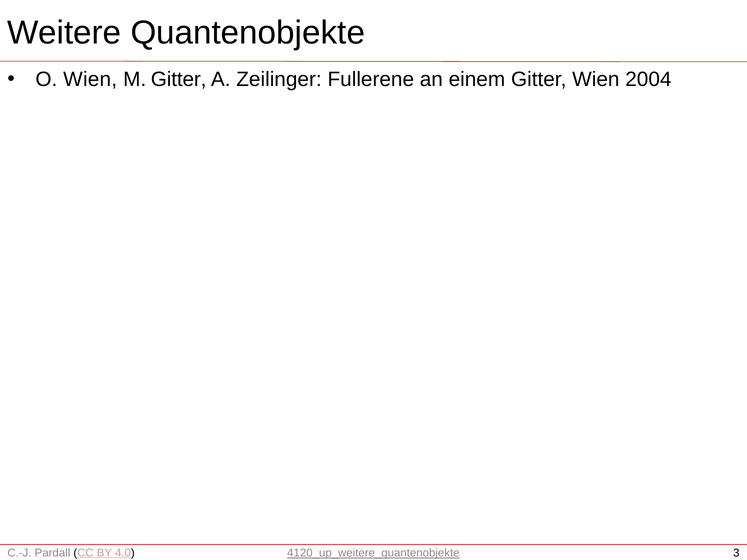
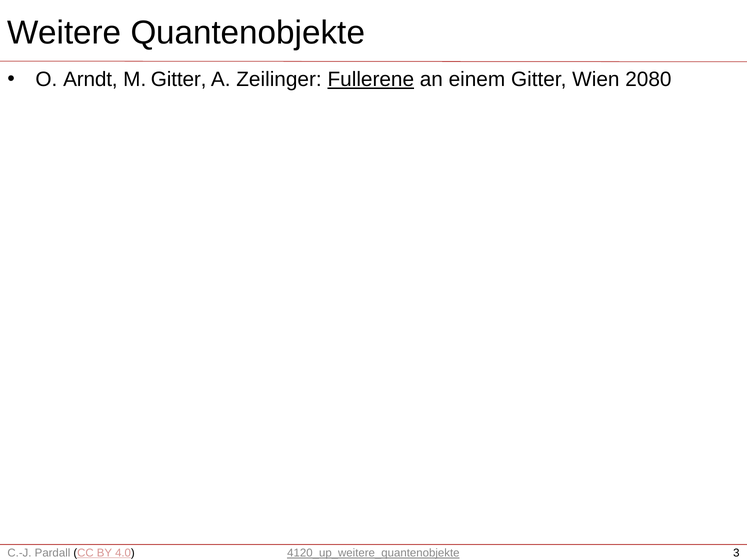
O Wien: Wien -> Arndt (90, 79)
Fullerene underline: none -> present (371, 79)
2004: 2004 -> 2080 (648, 79)
